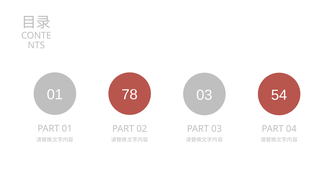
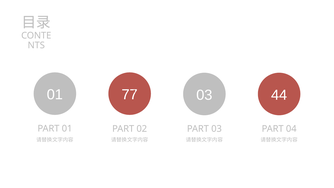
78: 78 -> 77 (130, 95)
54: 54 -> 44 (279, 95)
